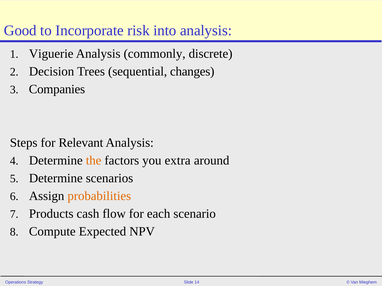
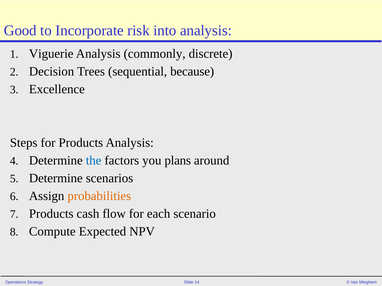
changes: changes -> because (192, 72)
Companies: Companies -> Excellence (57, 89)
for Relevant: Relevant -> Products (81, 143)
the colour: orange -> blue (94, 161)
extra: extra -> plans (178, 161)
